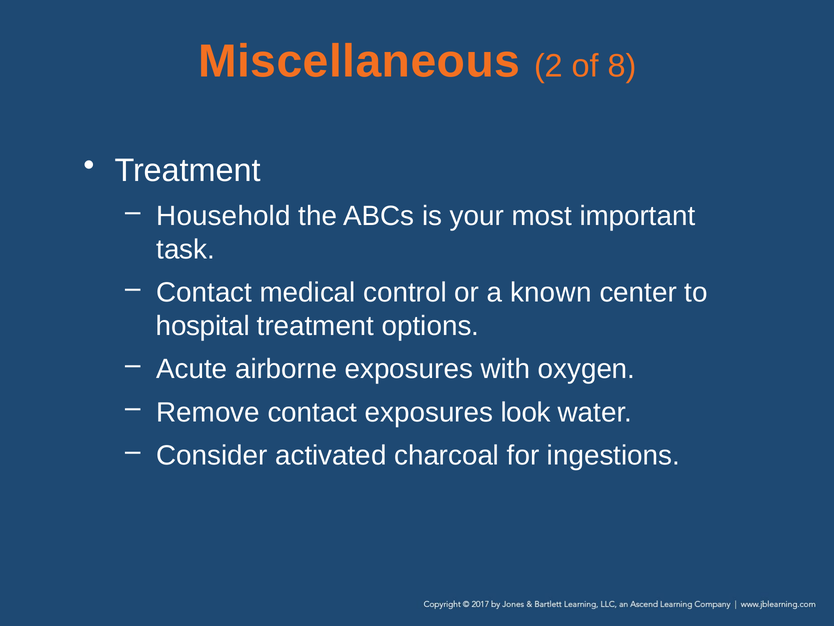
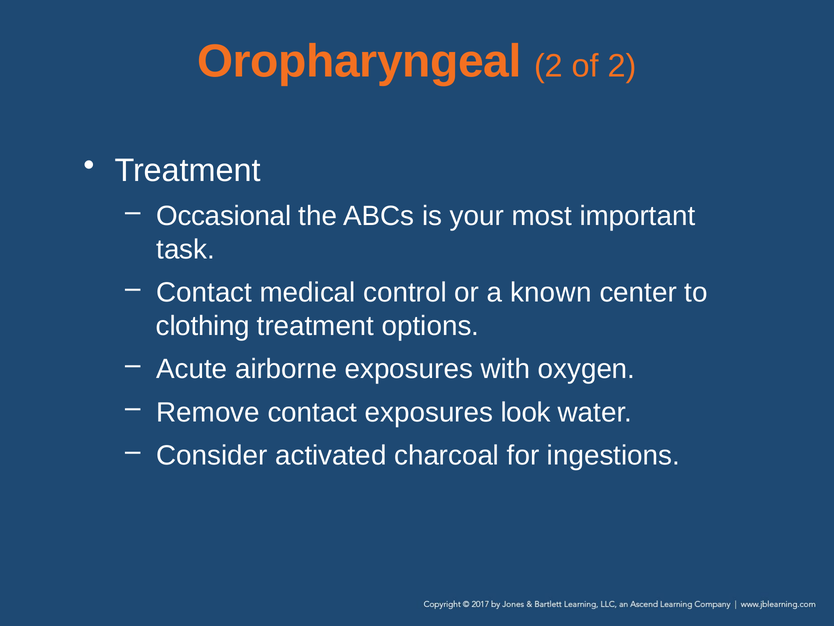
Miscellaneous: Miscellaneous -> Oropharyngeal (359, 61)
of 8: 8 -> 2 (622, 66)
Household: Household -> Occasional (224, 216)
hospital: hospital -> clothing (203, 326)
